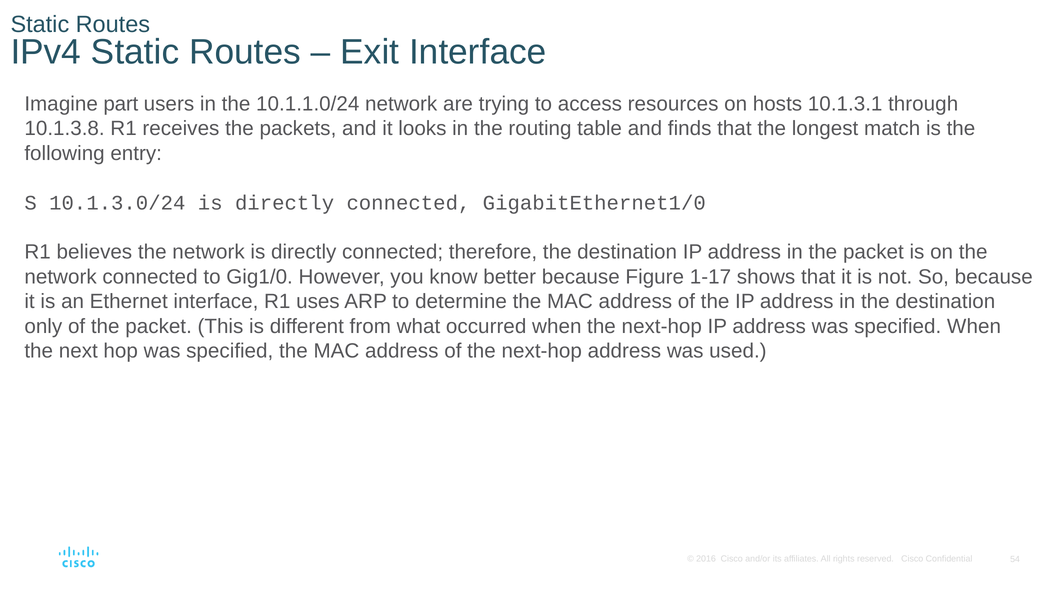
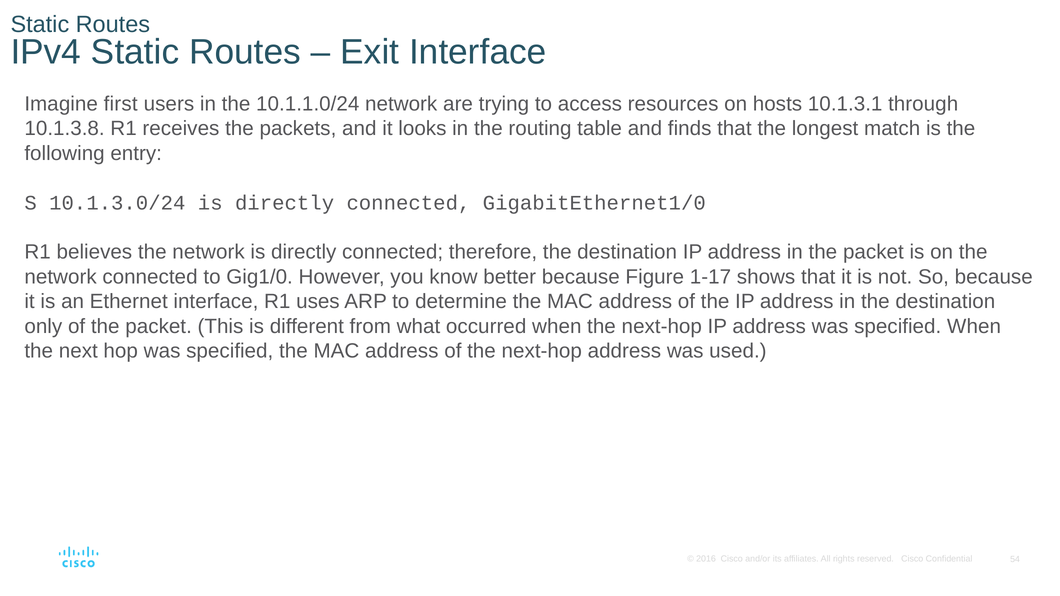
part: part -> first (121, 104)
